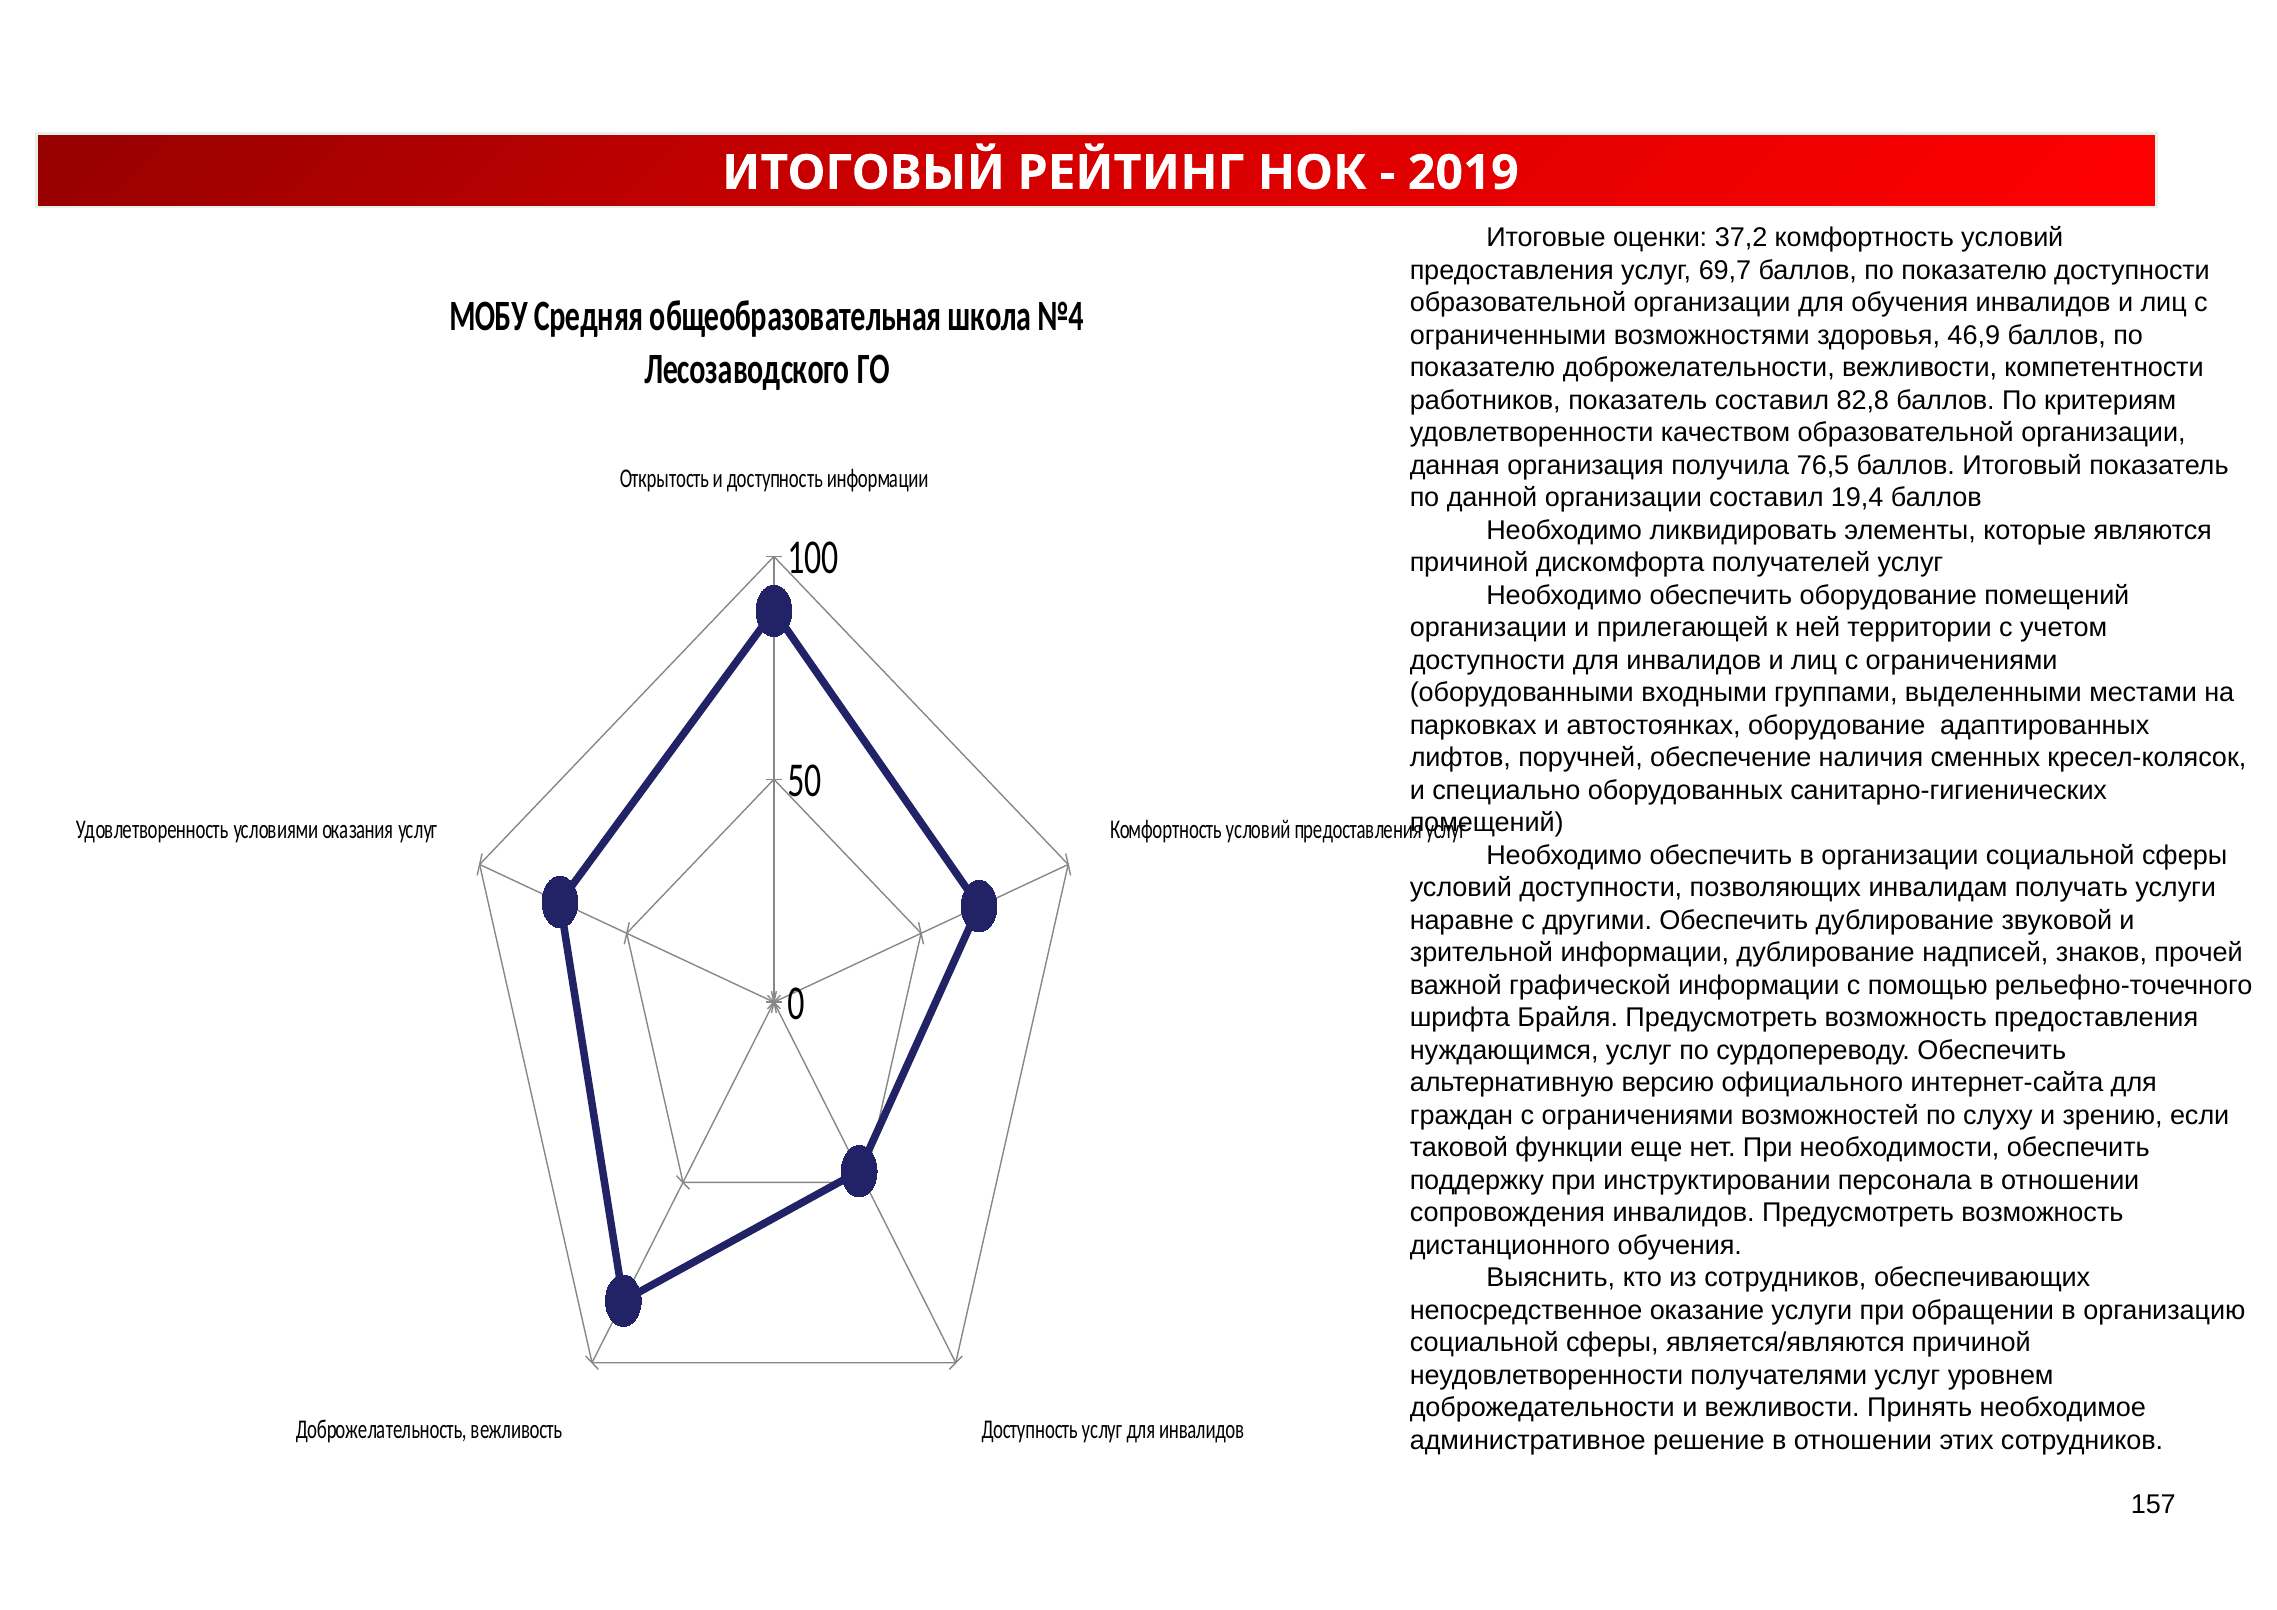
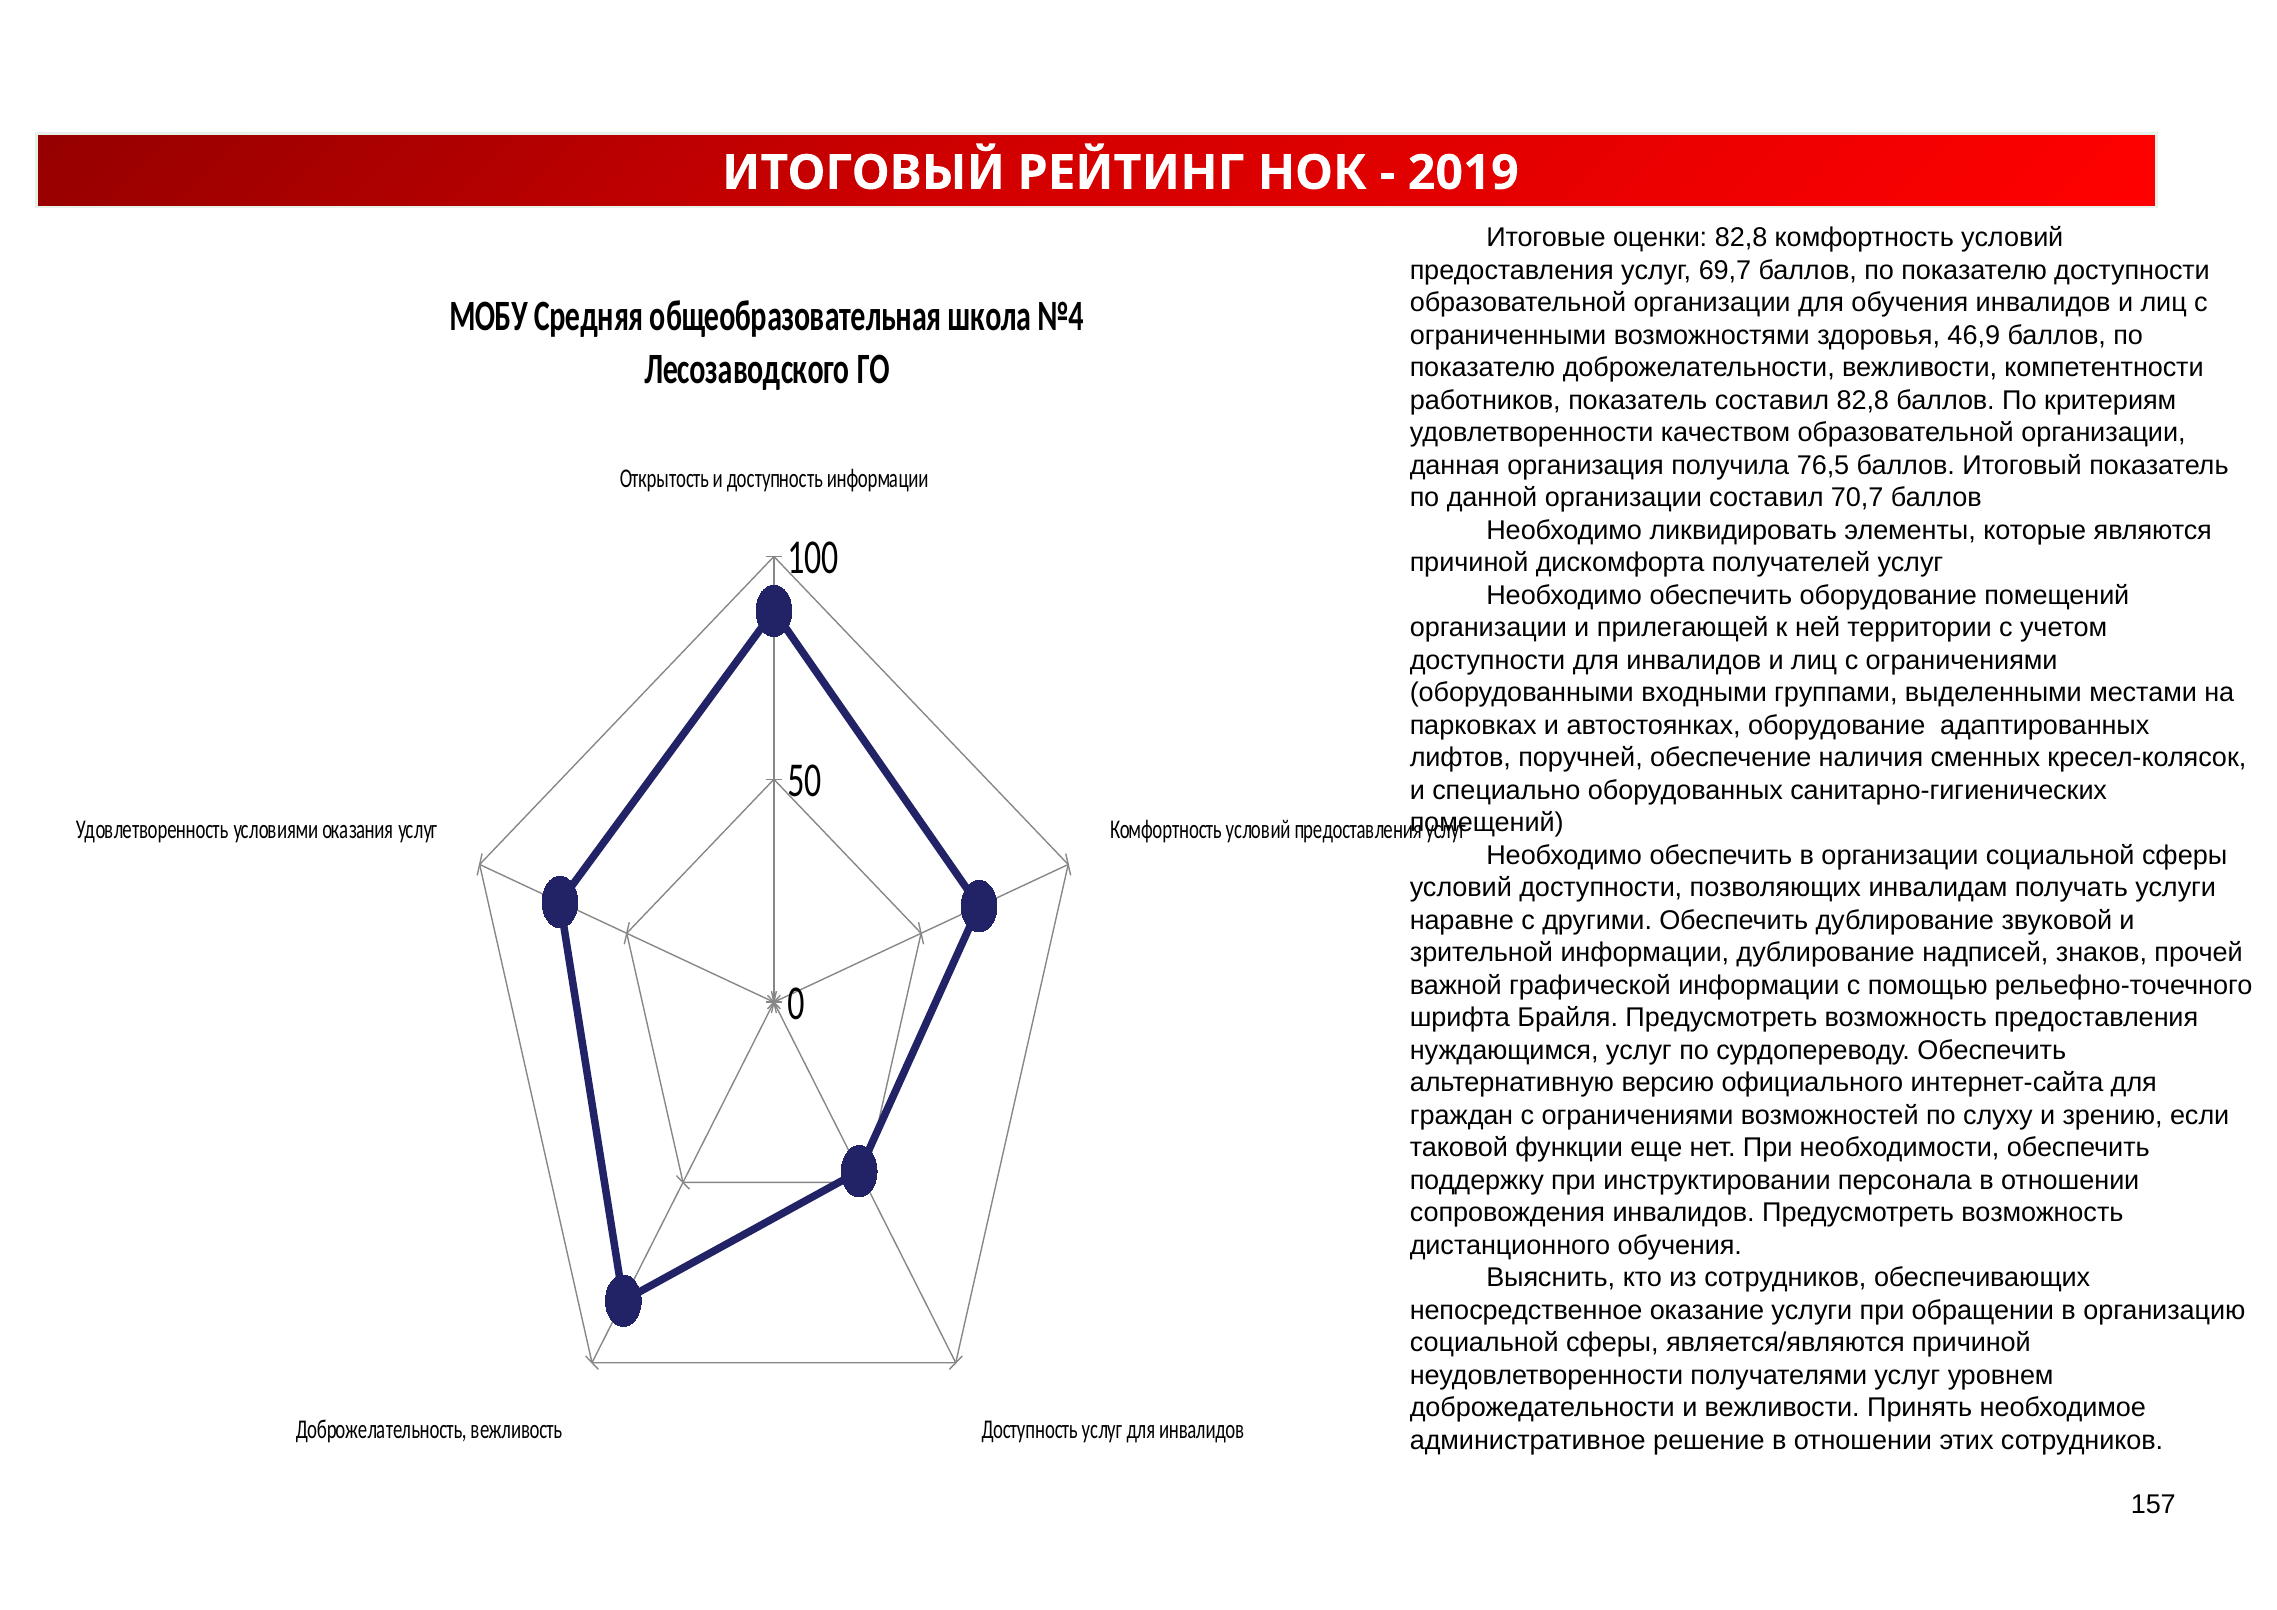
оценки 37,2: 37,2 -> 82,8 (1741, 238)
19,4: 19,4 -> 70,7 (1857, 498)
